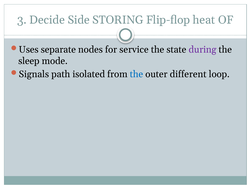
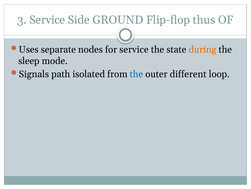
3 Decide: Decide -> Service (47, 20)
STORING: STORING -> GROUND (118, 20)
heat: heat -> thus (204, 20)
during colour: purple -> orange (202, 49)
